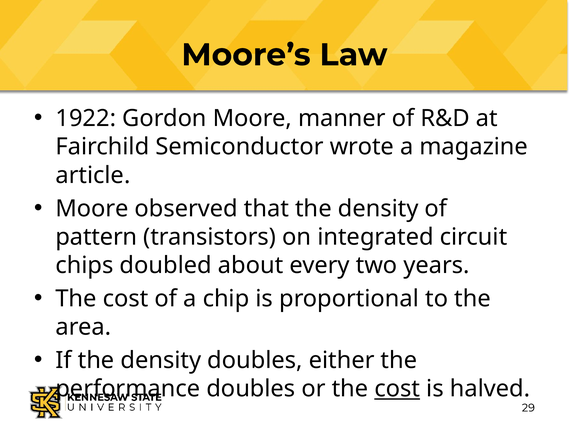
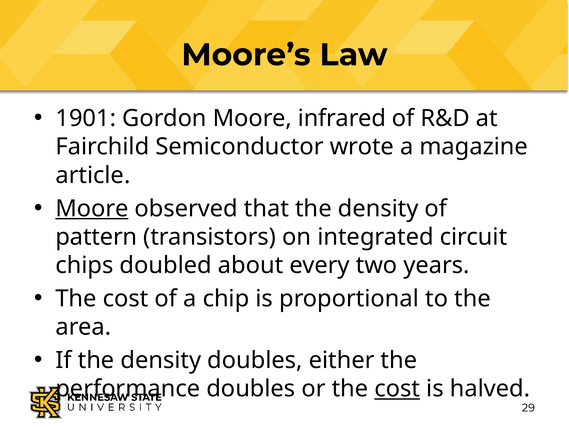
1922: 1922 -> 1901 (86, 118)
manner: manner -> infrared (342, 118)
Moore underline: none -> present (92, 208)
